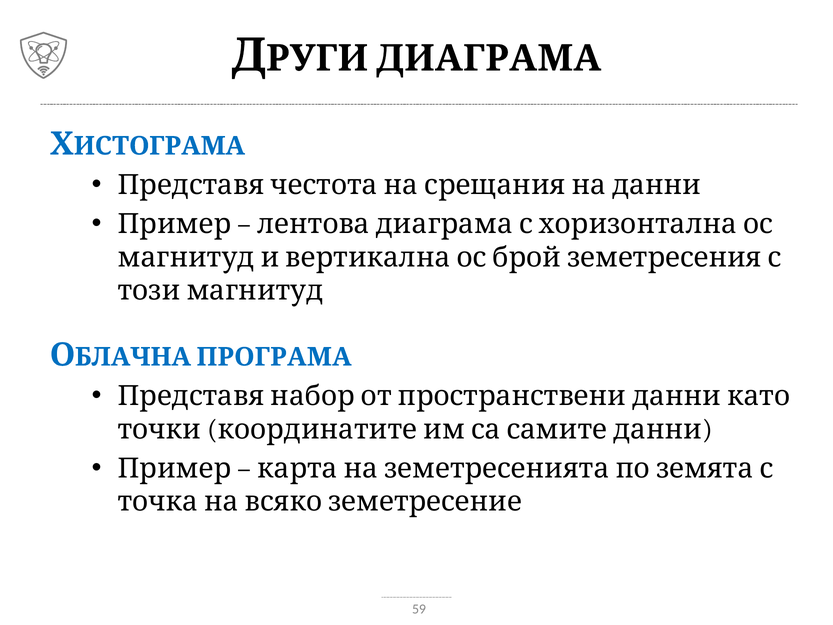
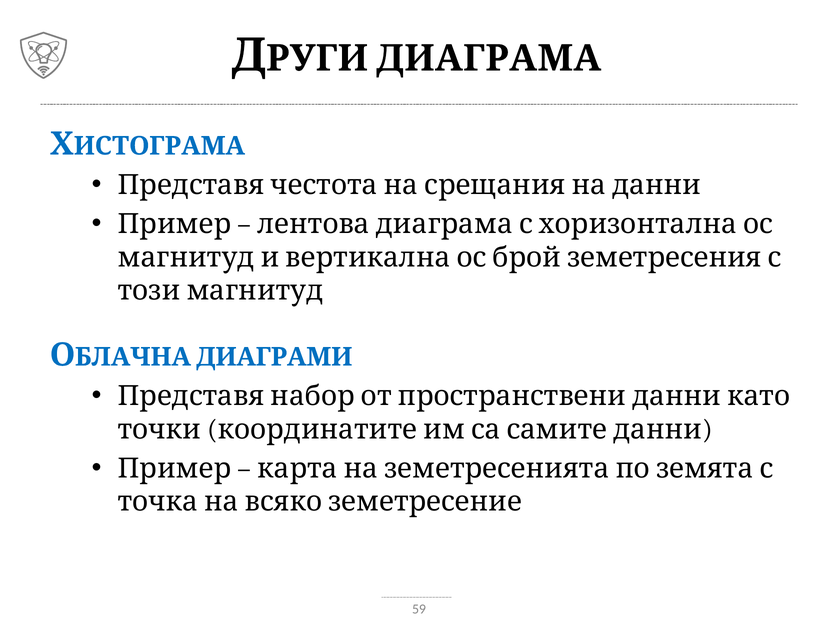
ПРОГРАМА: ПРОГРАМА -> ДИАГРАМИ (274, 357)
